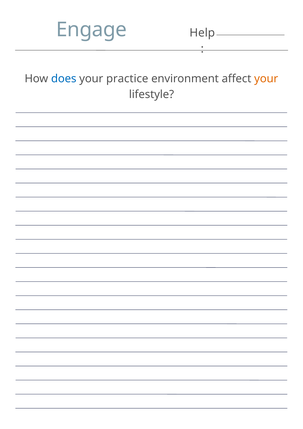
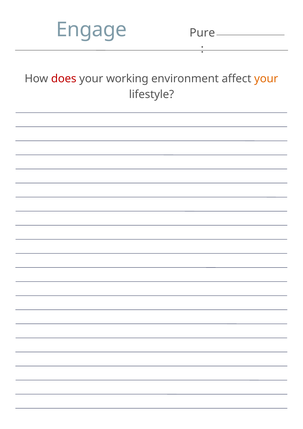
Help: Help -> Pure (202, 33)
does colour: blue -> red (64, 79)
practice: practice -> working (127, 79)
